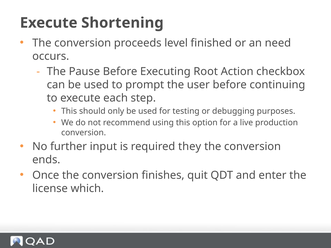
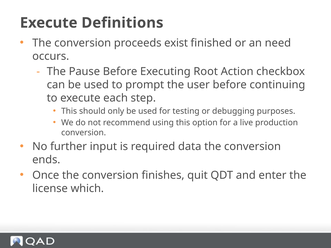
Shortening: Shortening -> Definitions (122, 23)
level: level -> exist (176, 43)
they: they -> data (190, 147)
